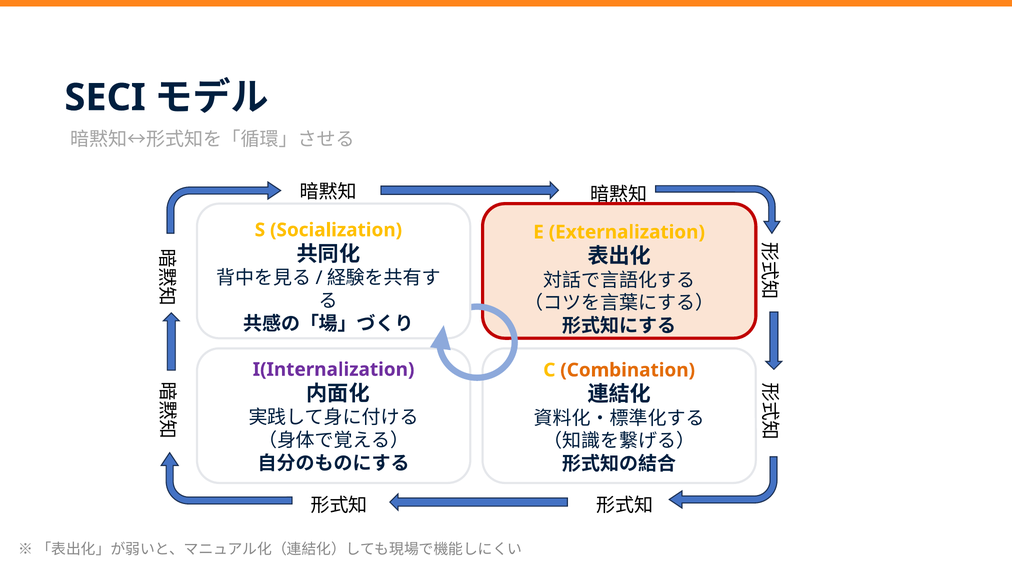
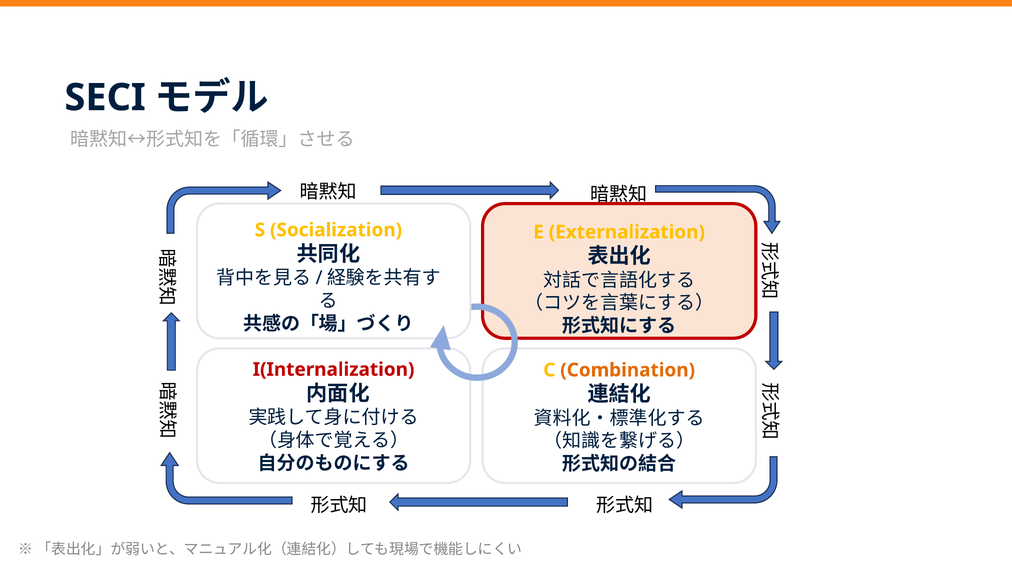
I(Internalization colour: purple -> red (334, 369)
